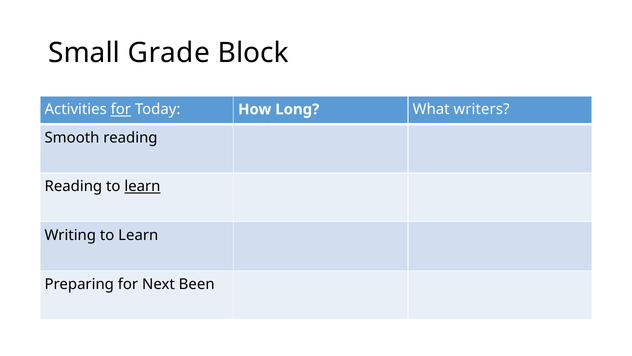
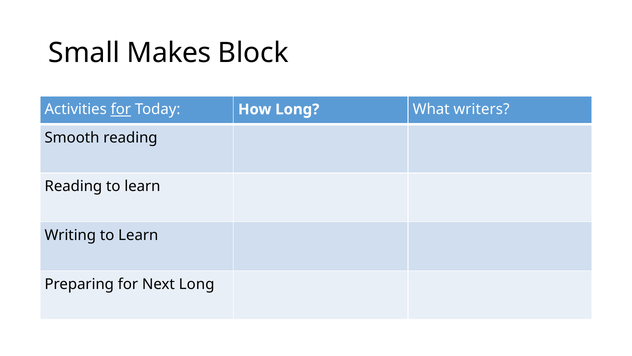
Grade: Grade -> Makes (169, 53)
learn underline: present -> none (142, 186)
Next Been: Been -> Long (197, 284)
